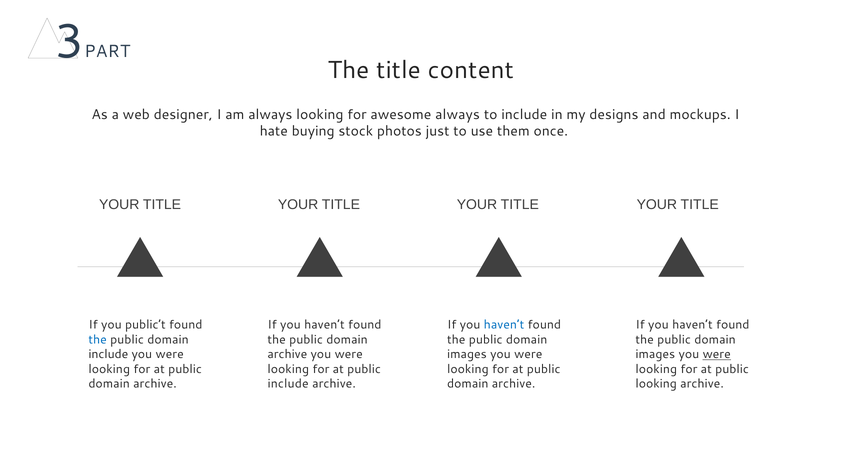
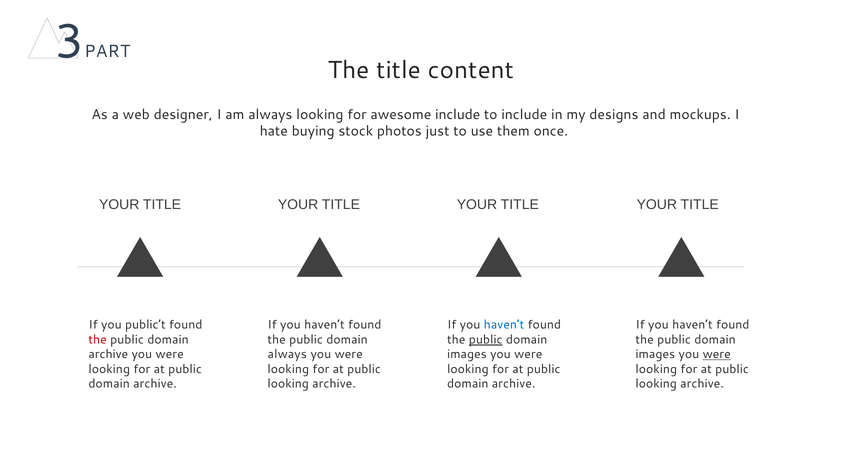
awesome always: always -> include (458, 114)
the colour: blue -> red (98, 339)
public underline: none -> present (486, 339)
include: include -> archive (108, 354)
archive: archive -> always (287, 354)
include: include -> looking (288, 384)
